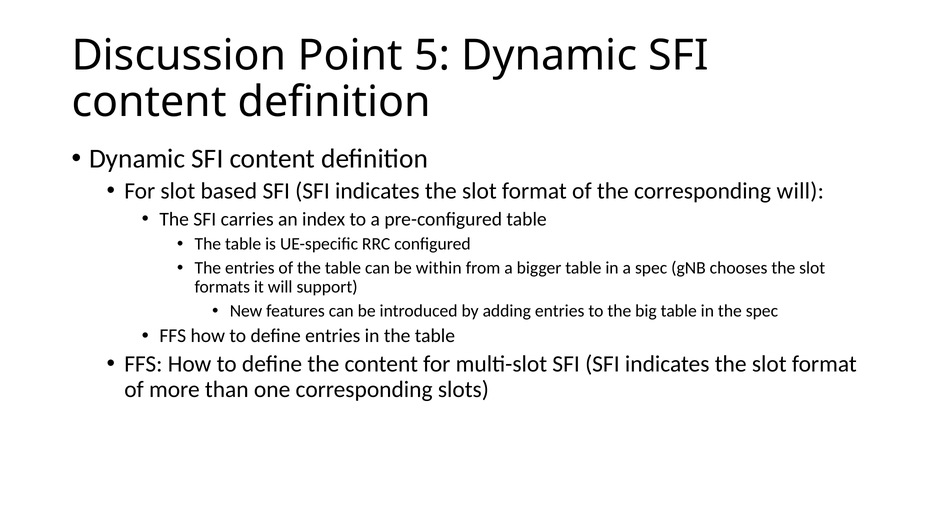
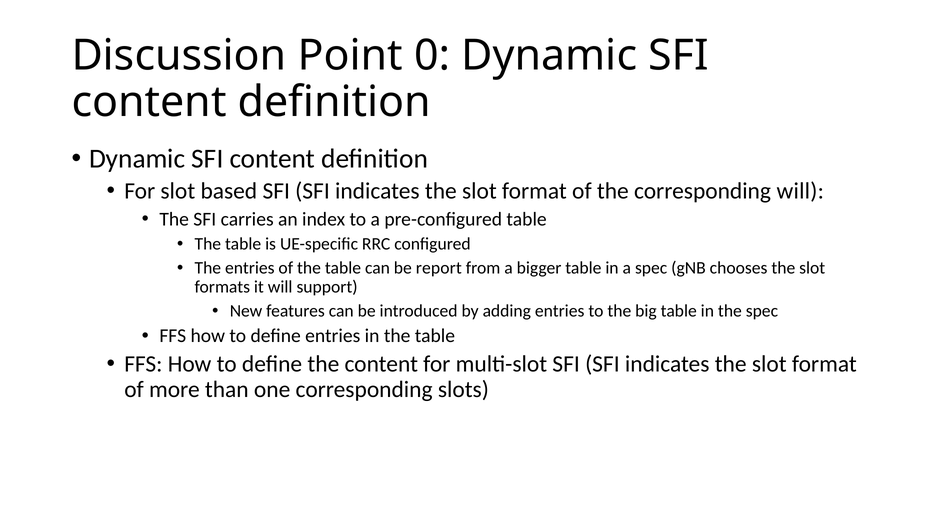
5: 5 -> 0 (432, 56)
within: within -> report (439, 268)
